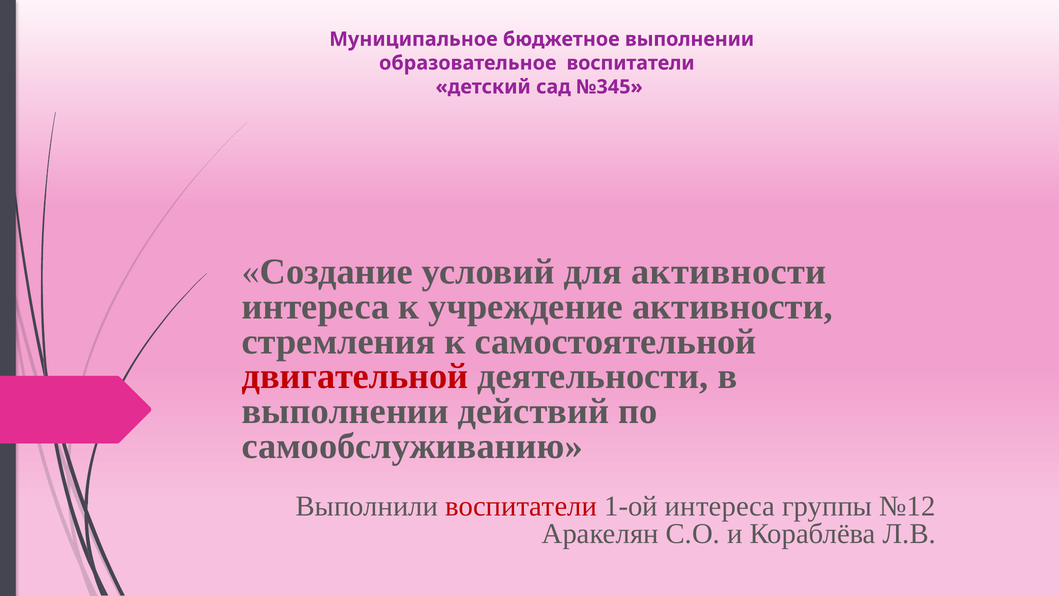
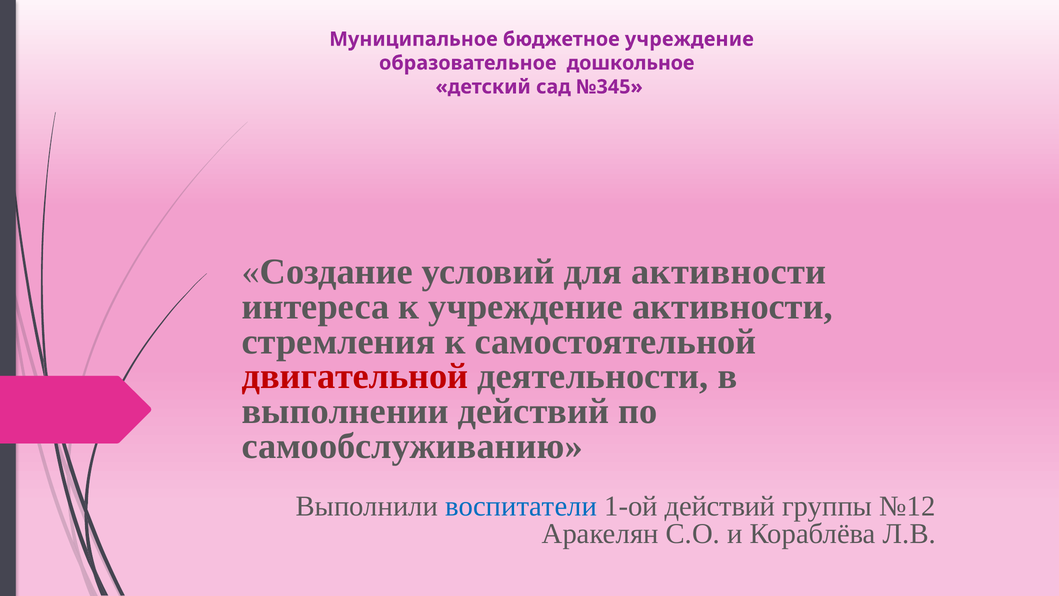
бюджетное выполнении: выполнении -> учреждение (689, 39)
образовательное воспитатели: воспитатели -> дошкольное (631, 63)
воспитатели colour: red -> blue (521, 506)
1-ой интереса: интереса -> действий (720, 506)
